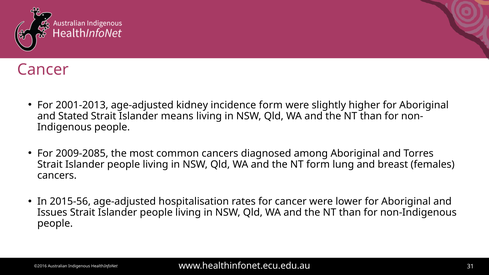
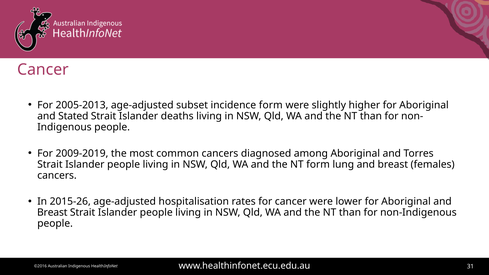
2001-2013: 2001-2013 -> 2005-2013 (82, 105)
kidney: kidney -> subset (192, 105)
means: means -> deaths (177, 116)
2009-2085: 2009-2085 -> 2009-2019 (82, 153)
2015-56: 2015-56 -> 2015-26 (70, 202)
Issues: Issues -> Breast (52, 213)
